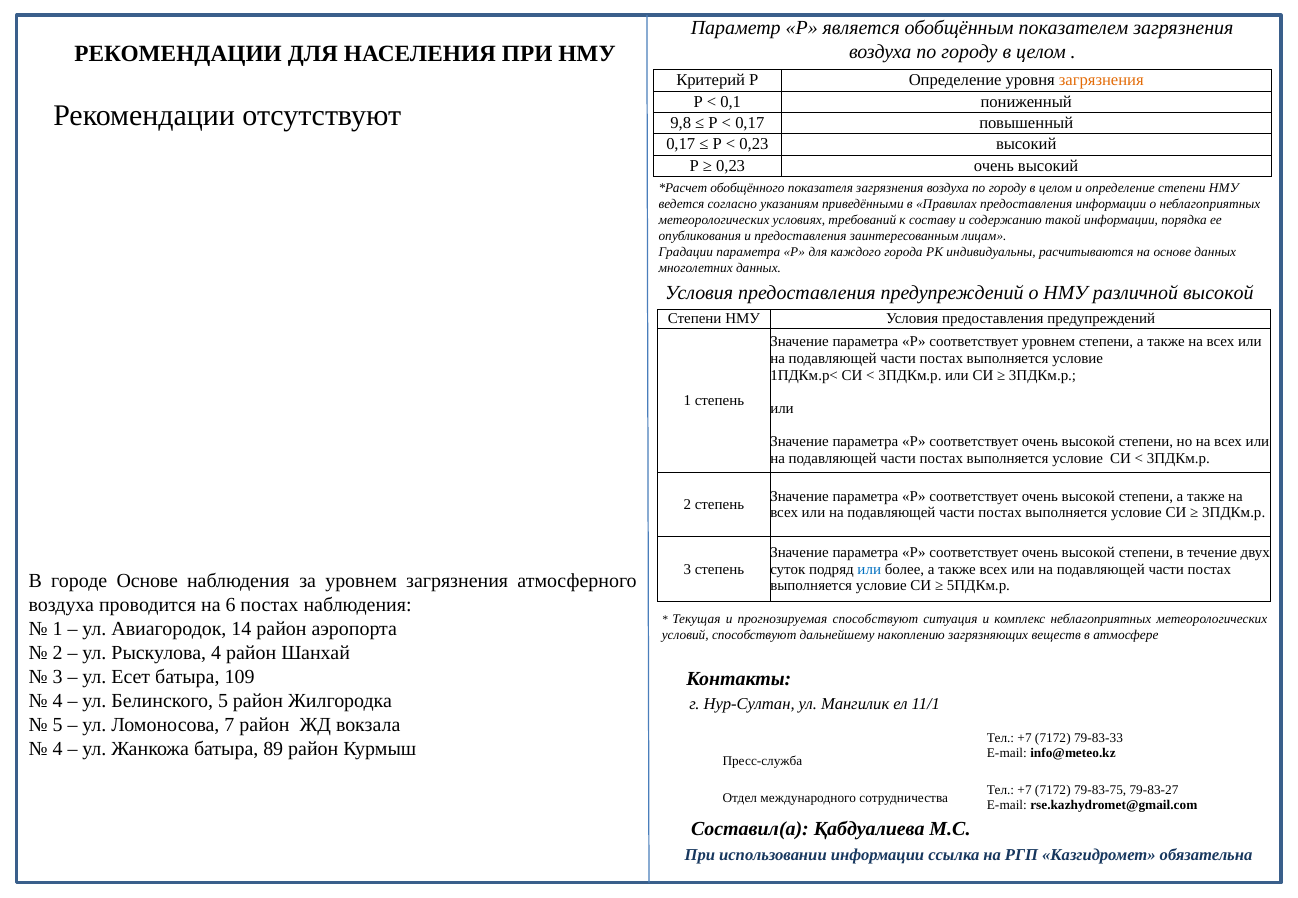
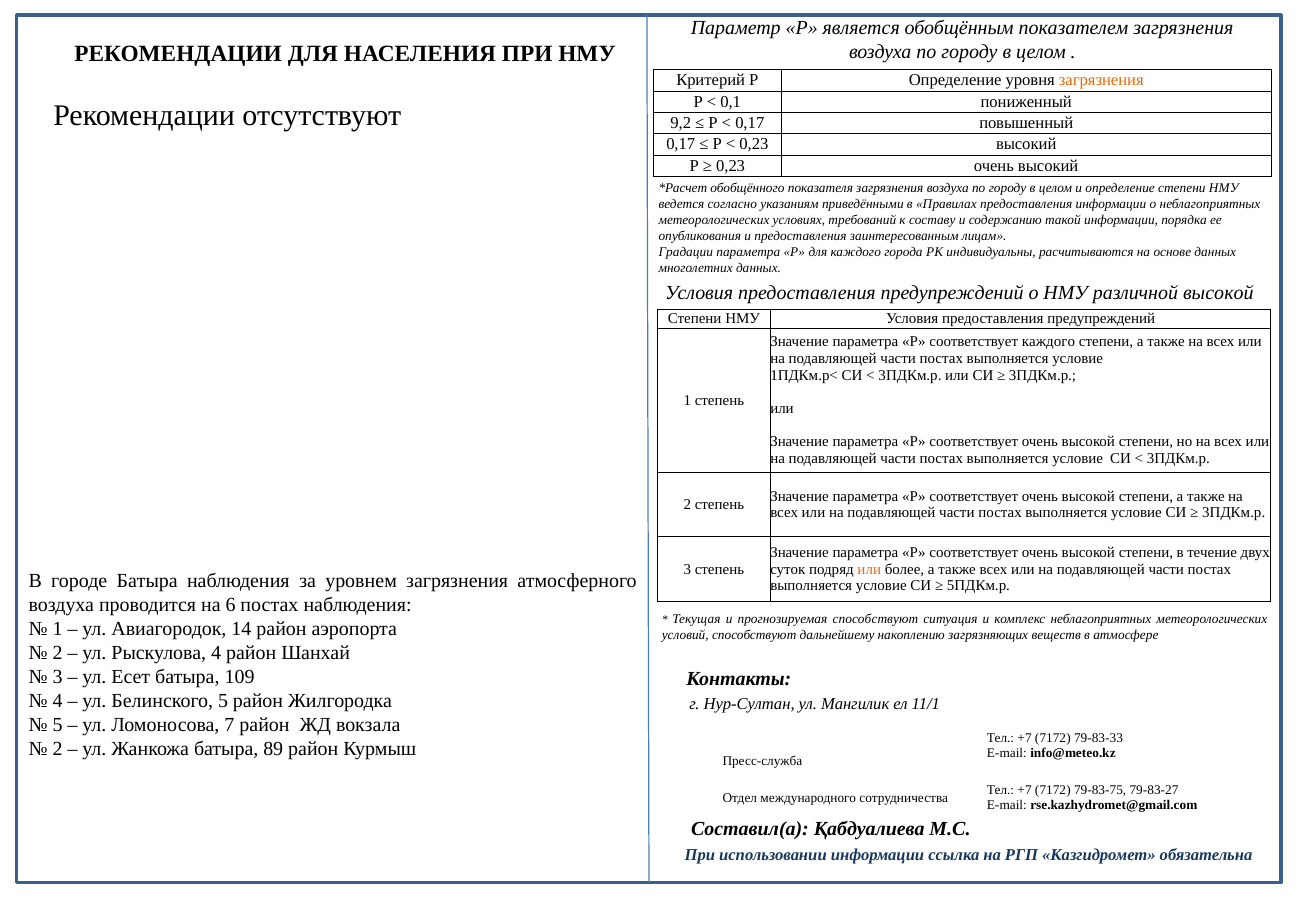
9,8: 9,8 -> 9,2 (681, 123)
соответствует уровнем: уровнем -> каждого (1048, 342)
или colour: blue -> orange (869, 570)
городе Основе: Основе -> Батыра (147, 582)
4: 4 -> 2 (58, 749)
